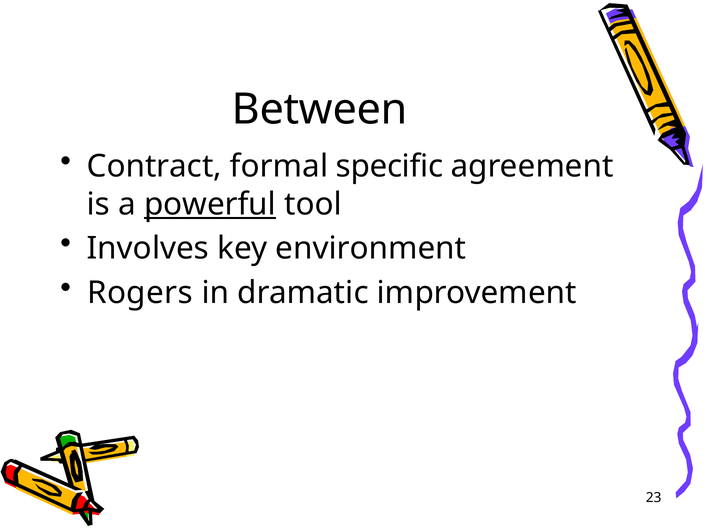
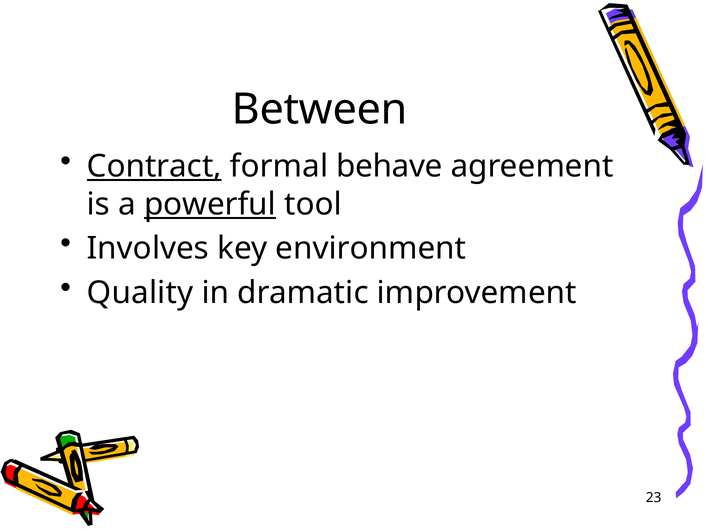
Contract underline: none -> present (154, 166)
specific: specific -> behave (389, 166)
Rogers: Rogers -> Quality (140, 293)
